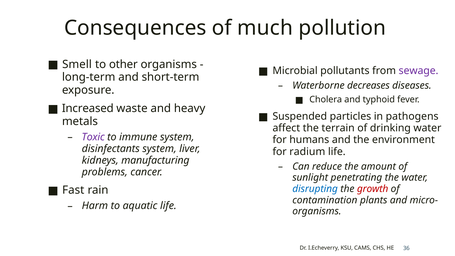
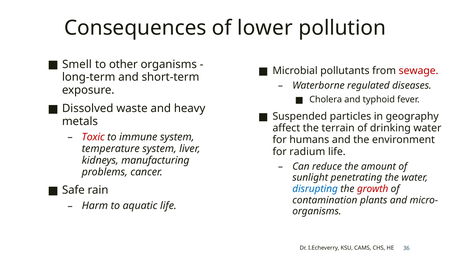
much: much -> lower (265, 28)
sewage colour: purple -> red (419, 71)
decreases: decreases -> regulated (368, 86)
Increased: Increased -> Dissolved (88, 108)
pathogens: pathogens -> geography (412, 116)
Toxic colour: purple -> red (93, 137)
disinfectants: disinfectants -> temperature (111, 149)
Fast: Fast -> Safe (73, 190)
